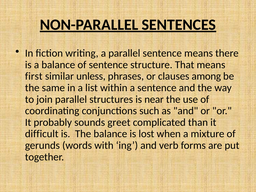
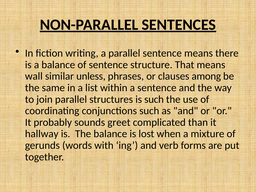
first: first -> wall (34, 76)
is near: near -> such (154, 99)
difficult: difficult -> hallway (42, 134)
